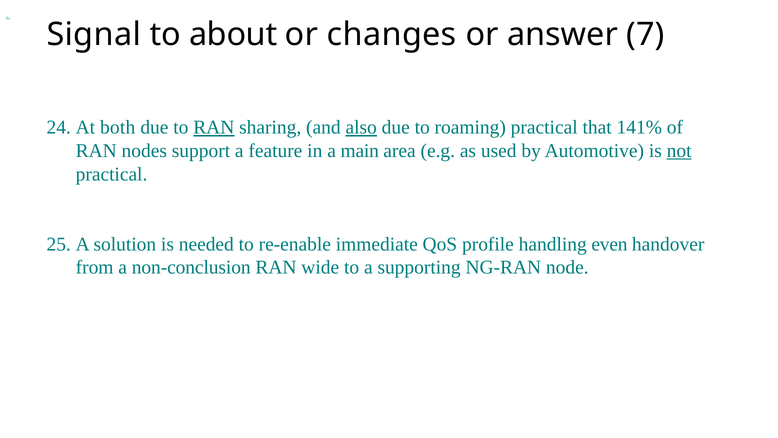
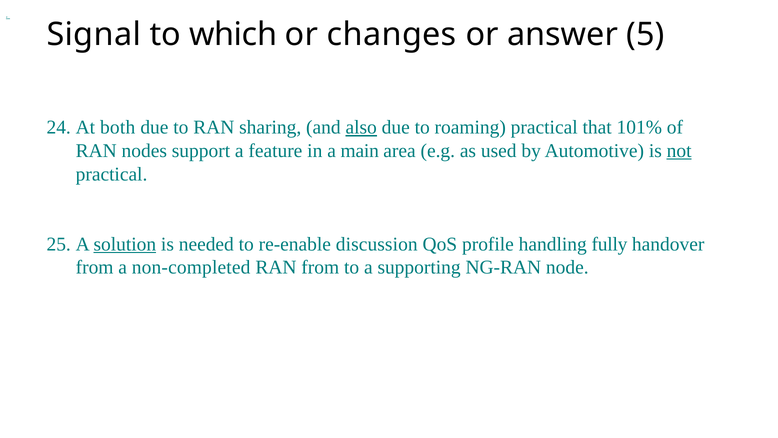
about: about -> which (233, 34)
7: 7 -> 5 (645, 34)
RAN underline: present -> none (214, 127)
141%: 141% -> 101% (639, 127)
solution underline: none -> present (125, 244)
immediate: immediate -> discussion (377, 244)
even: even -> fully (609, 244)
non-conclusion: non-conclusion -> non-completed (191, 267)
RAN wide: wide -> from (320, 267)
